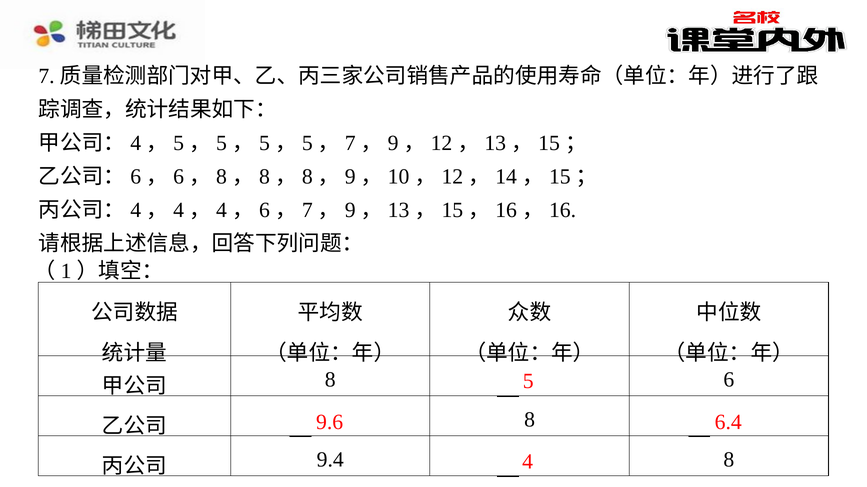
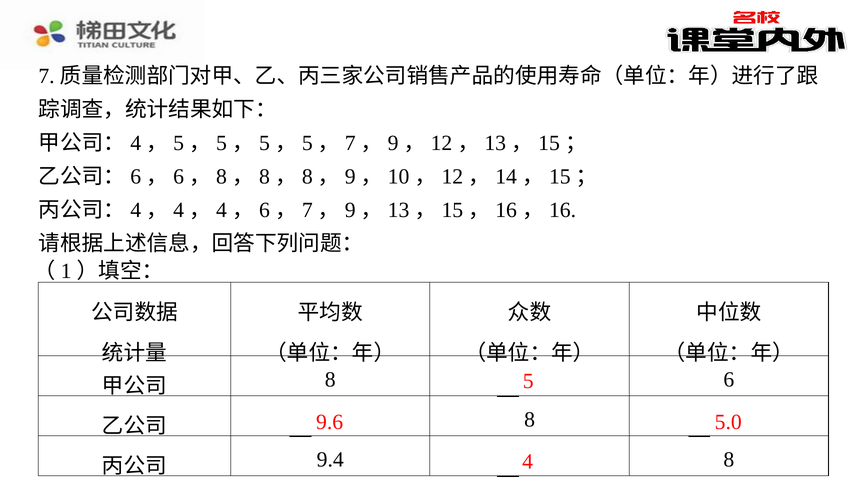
6.4: 6.4 -> 5.0 (728, 423)
